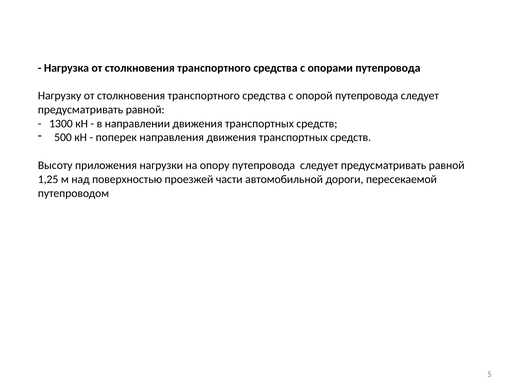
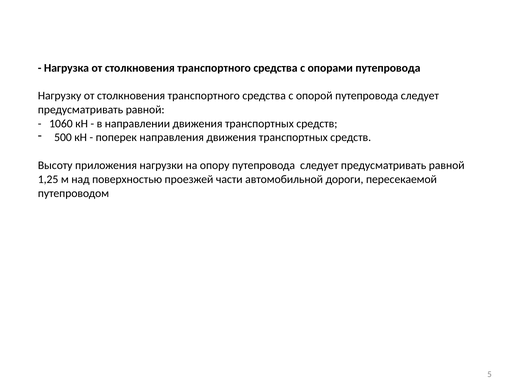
1300: 1300 -> 1060 (61, 124)
